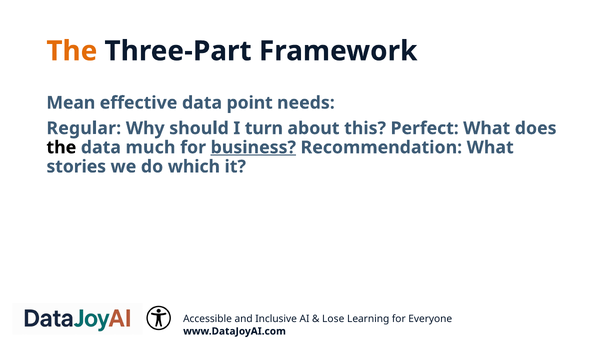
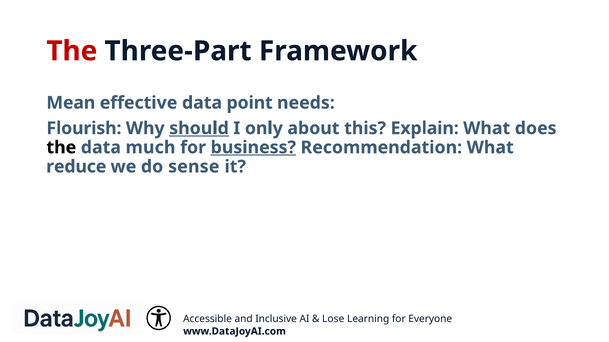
The colour: orange -> red (72, 51)
Regular: Regular -> Flourish (84, 128)
should underline: none -> present (199, 128)
turn: turn -> only (264, 128)
Perfect: Perfect -> Explain (425, 128)
stories: stories -> reduce (76, 167)
which: which -> sense (194, 167)
